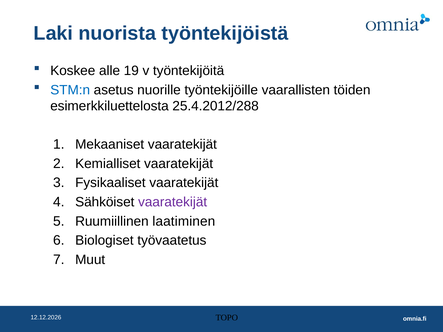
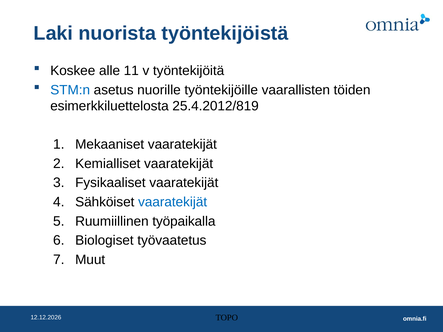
19: 19 -> 11 (131, 71)
25.4.2012/288: 25.4.2012/288 -> 25.4.2012/819 (216, 106)
vaaratekijät colour: purple -> blue (173, 202)
laatiminen: laatiminen -> työpaikalla (184, 221)
